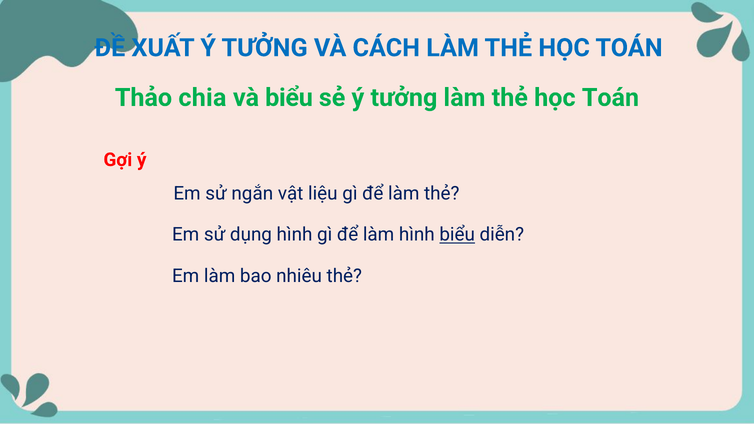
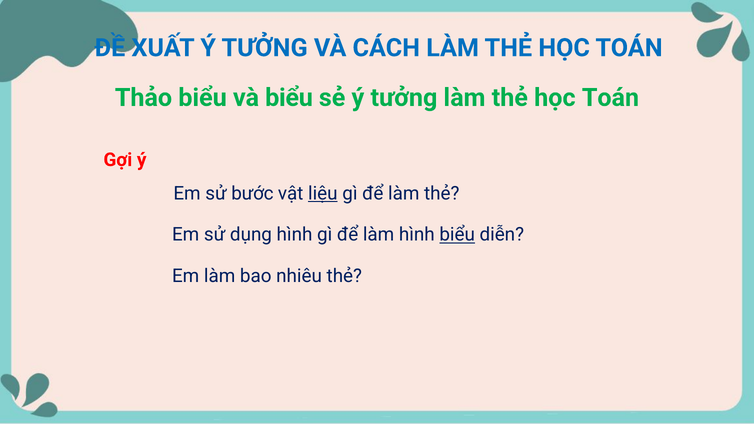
Thảo chia: chia -> biểu (203, 98)
ngắn: ngắn -> bước (252, 193)
liệu underline: none -> present (323, 193)
